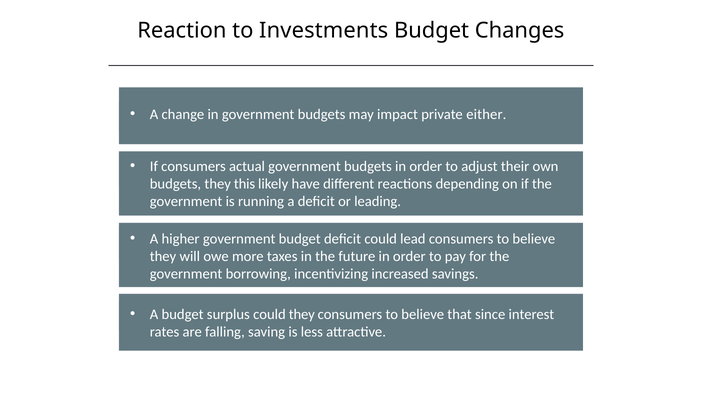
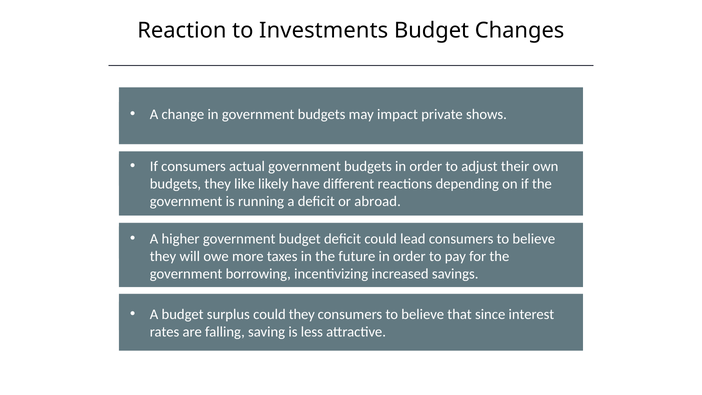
either: either -> shows (486, 114)
this: this -> like (244, 184)
leading: leading -> abroad (378, 201)
